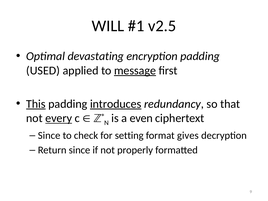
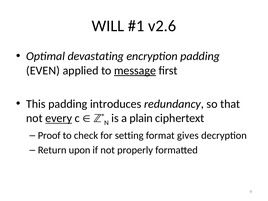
v2.5: v2.5 -> v2.6 (162, 26)
USED: USED -> EVEN (43, 71)
This underline: present -> none (36, 104)
introduces underline: present -> none (116, 104)
even: even -> plain (141, 118)
Since: Since -> Proof (49, 136)
Return since: since -> upon (80, 150)
